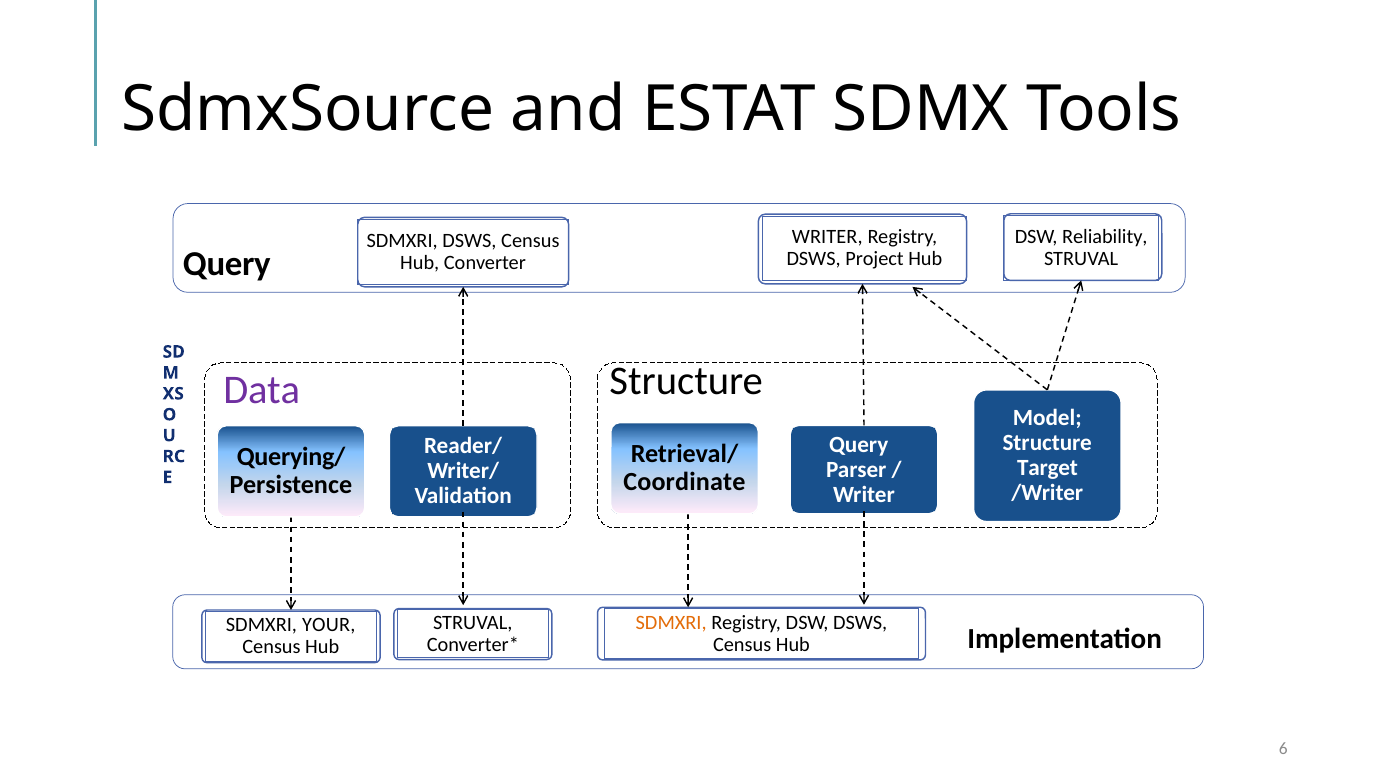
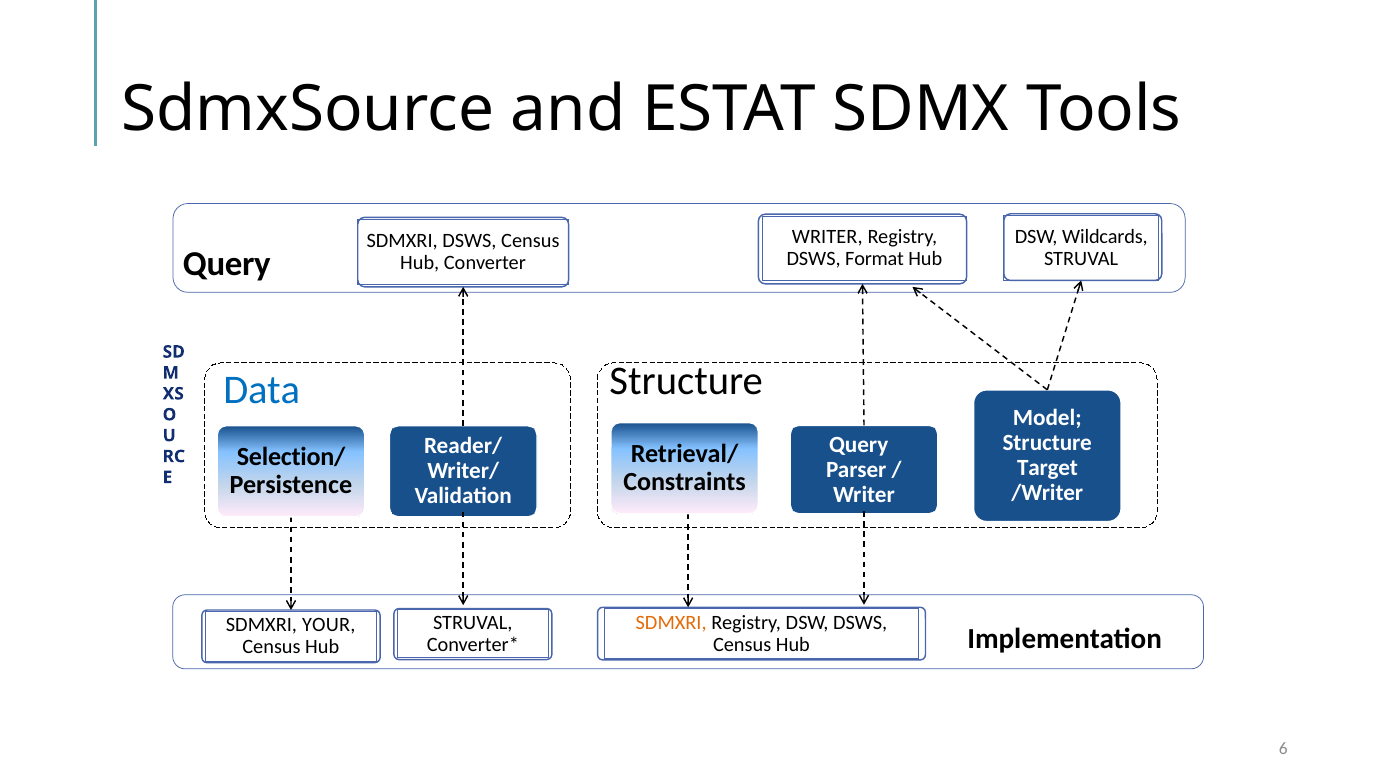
Reliability: Reliability -> Wildcards (1105, 237)
Project: Project -> Format (875, 259)
Data colour: purple -> blue (262, 390)
Querying/: Querying/ -> Selection/ (291, 457)
Coordinate: Coordinate -> Constraints (685, 482)
